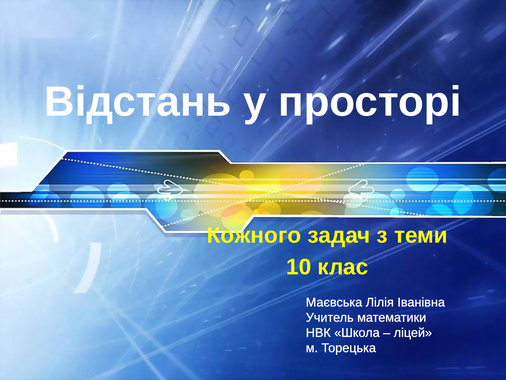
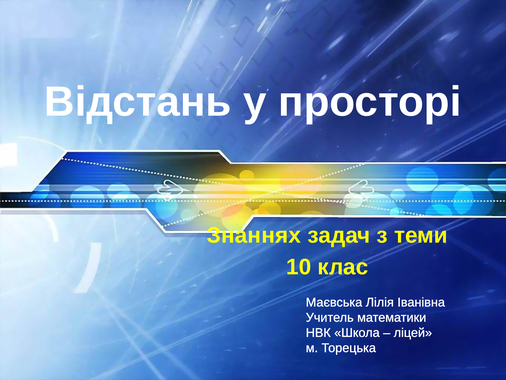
Кожного: Кожного -> Знаннях (254, 235)
